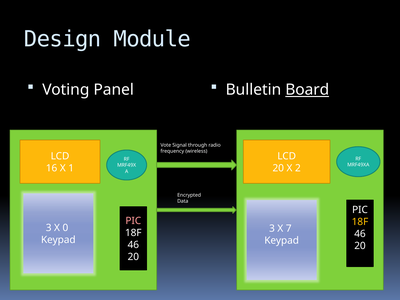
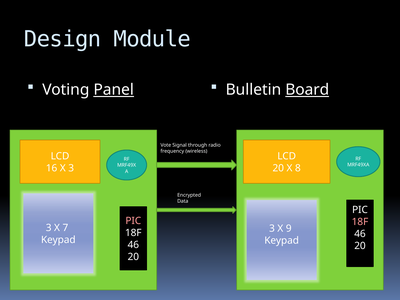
Panel underline: none -> present (114, 90)
X 1: 1 -> 3 (71, 168)
2: 2 -> 8 (298, 168)
18F colour: yellow -> pink (360, 222)
0: 0 -> 7 (65, 228)
7: 7 -> 9 (289, 229)
